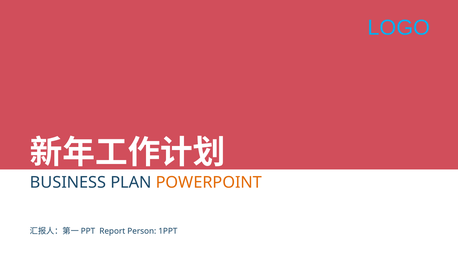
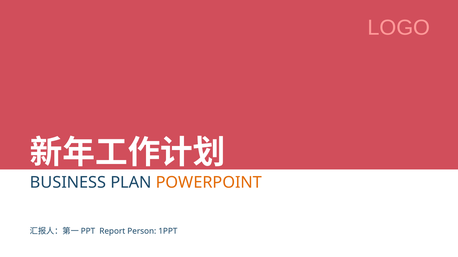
LOGO colour: light blue -> pink (399, 28)
